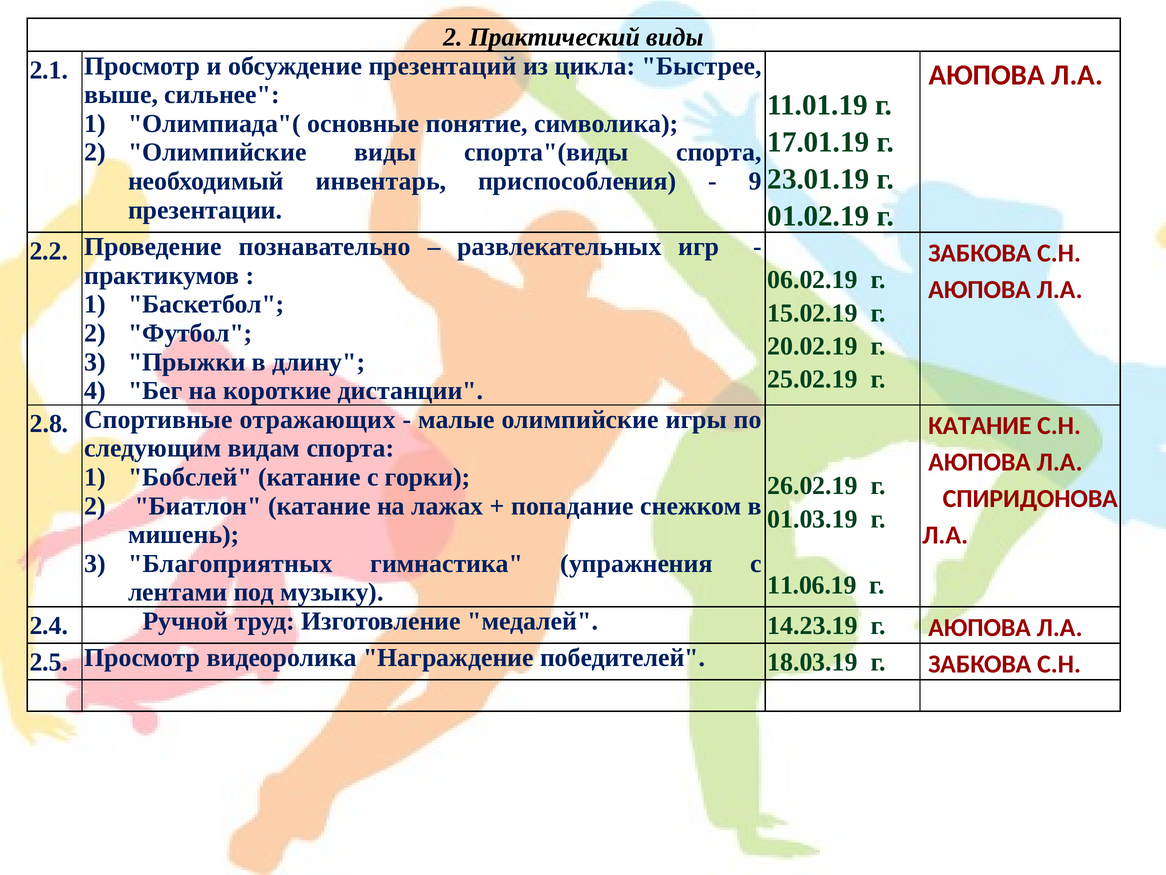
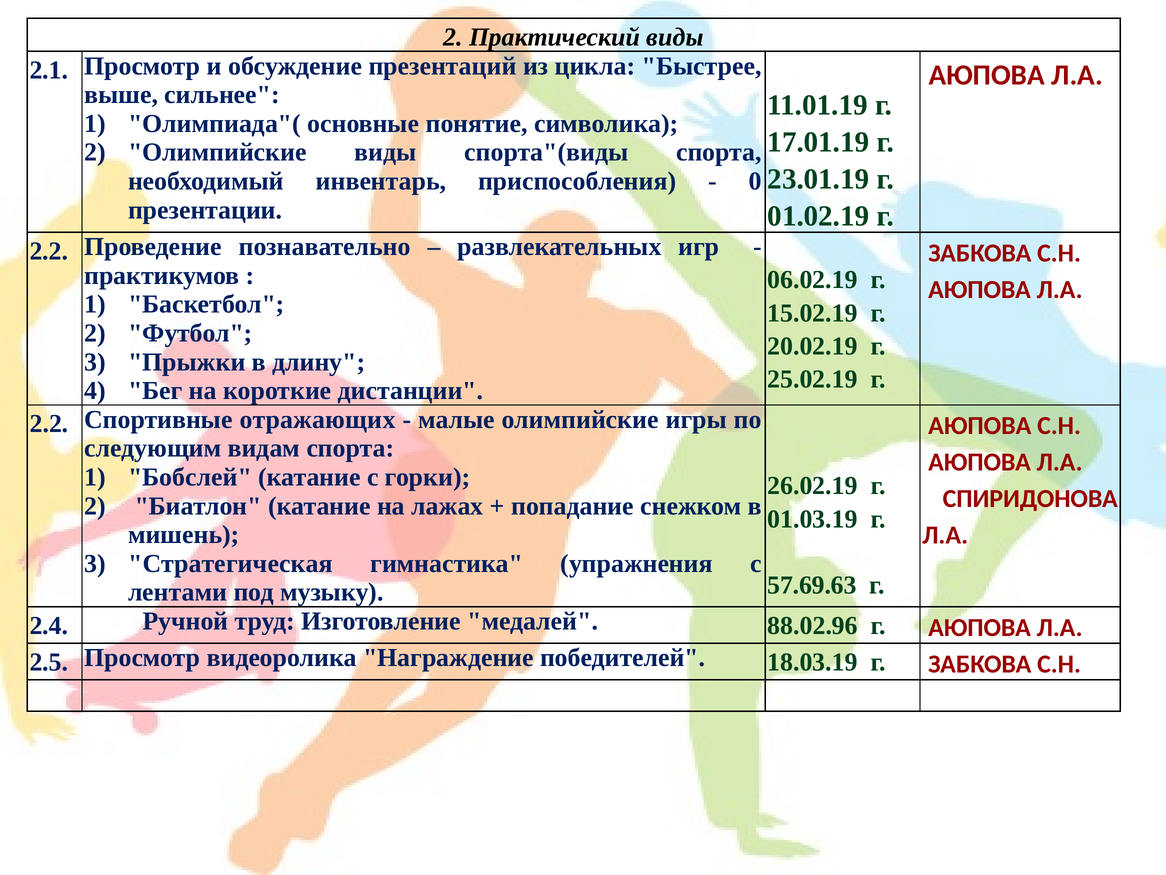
9: 9 -> 0 (755, 181)
2.8: 2.8 -> 2.2 (49, 424)
КАТАНИЕ: КАТАНИЕ -> АЮПОВА (980, 426)
Благоприятных: Благоприятных -> Стратегическая (230, 563)
11.06.19: 11.06.19 -> 57.69.63 (812, 585)
14.23.19: 14.23.19 -> 88.02.96 (813, 625)
